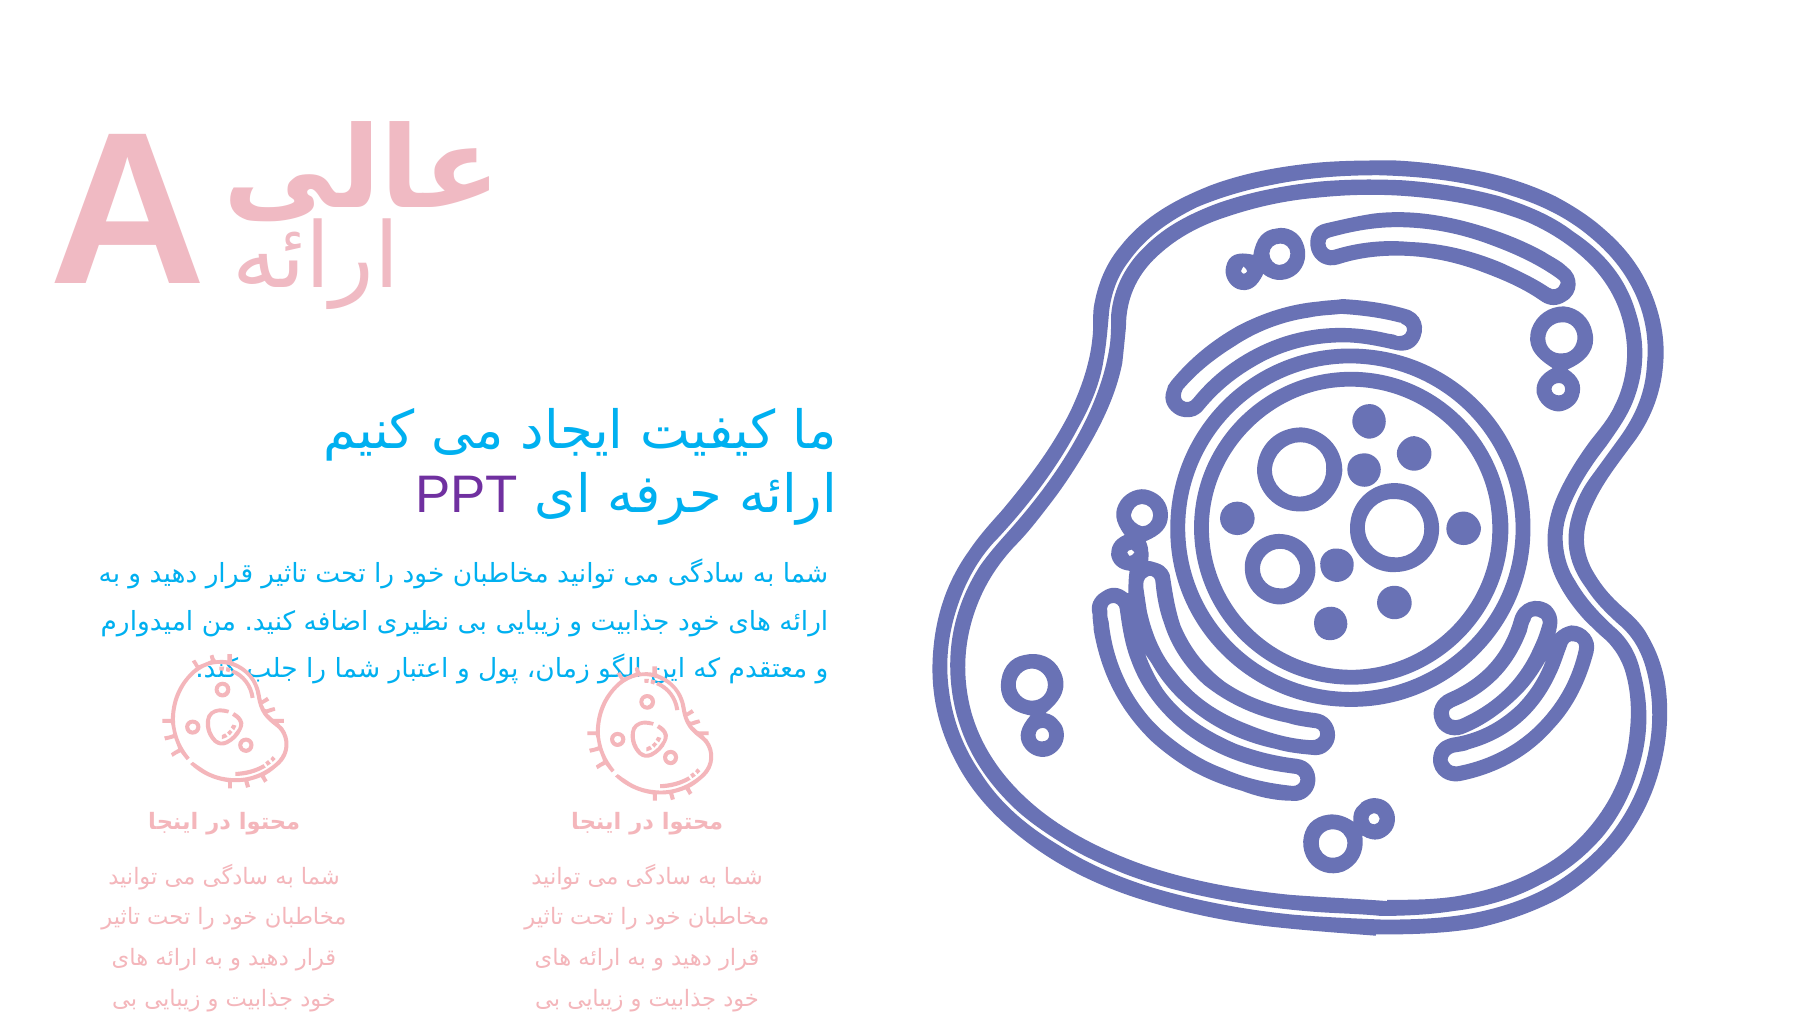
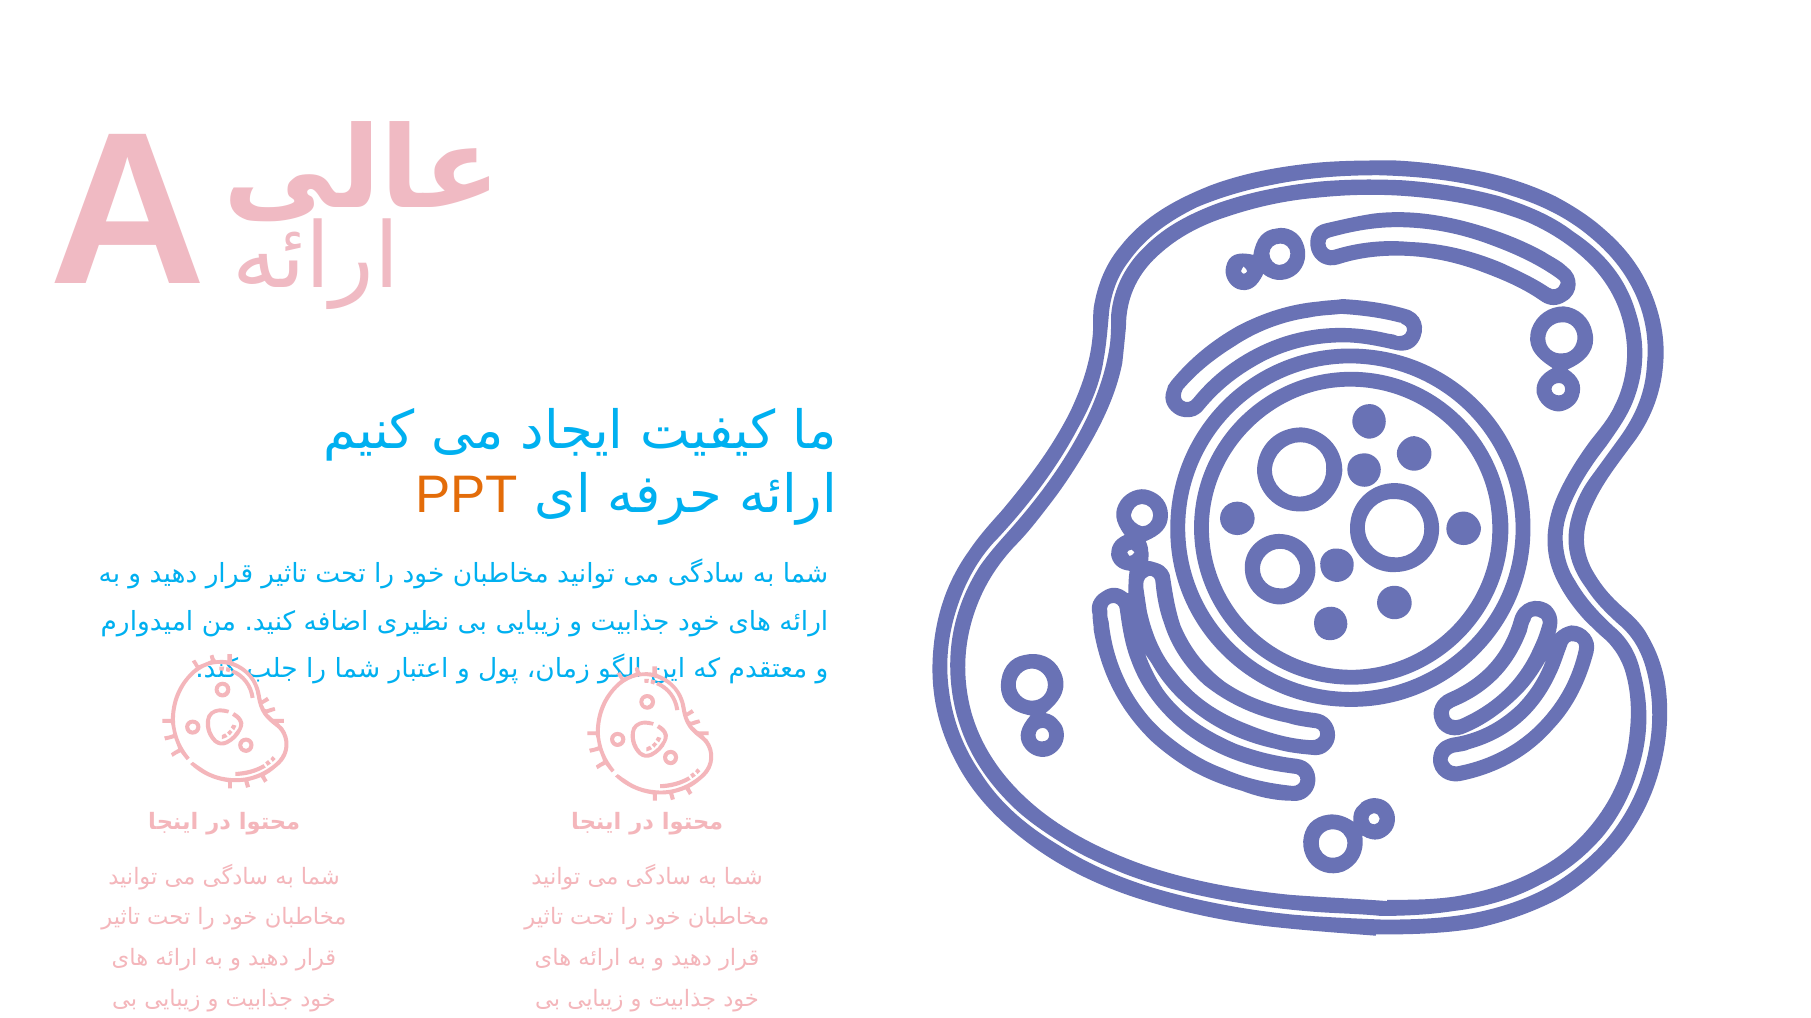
PPT colour: purple -> orange (467, 495)
